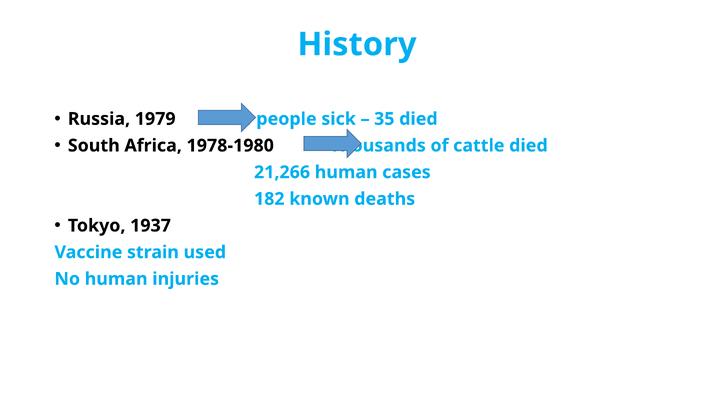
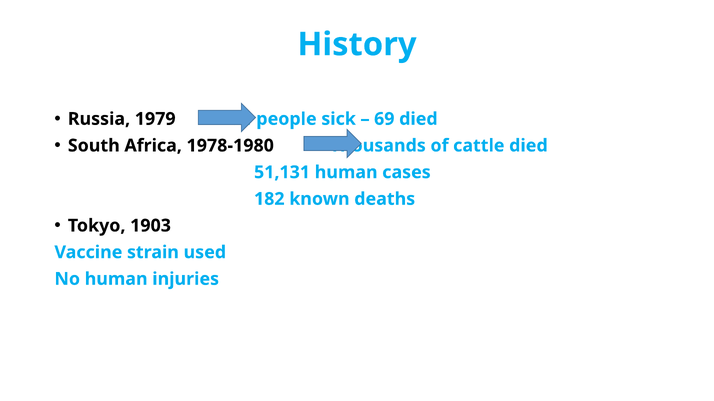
35: 35 -> 69 (384, 119)
21,266: 21,266 -> 51,131 (282, 173)
1937: 1937 -> 1903 (151, 226)
